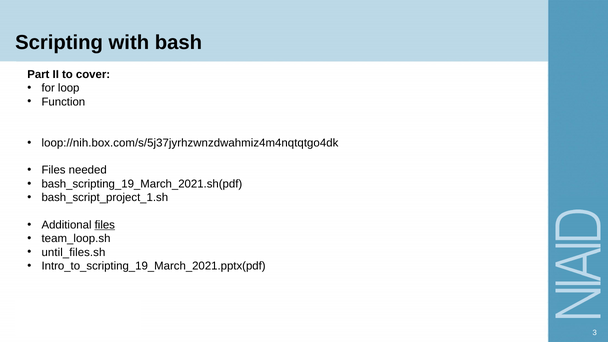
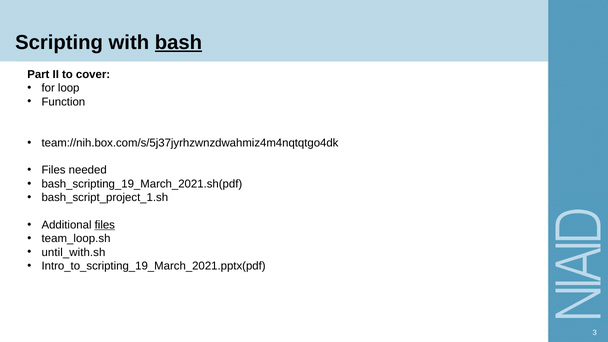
bash underline: none -> present (178, 43)
loop://nih.box.com/s/5j37jyrhzwnzdwahmiz4m4nqtqtgo4dk: loop://nih.box.com/s/5j37jyrhzwnzdwahmiz4m4nqtqtgo4dk -> team://nih.box.com/s/5j37jyrhzwnzdwahmiz4m4nqtqtgo4dk (190, 143)
until_files.sh: until_files.sh -> until_with.sh (73, 252)
